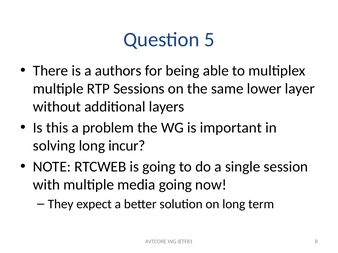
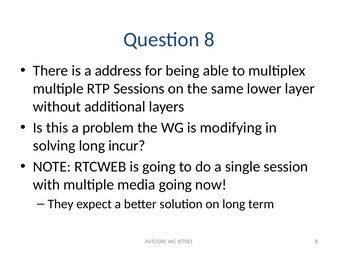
Question 5: 5 -> 8 (209, 40)
authors: authors -> address (118, 71)
important: important -> modifying (231, 128)
